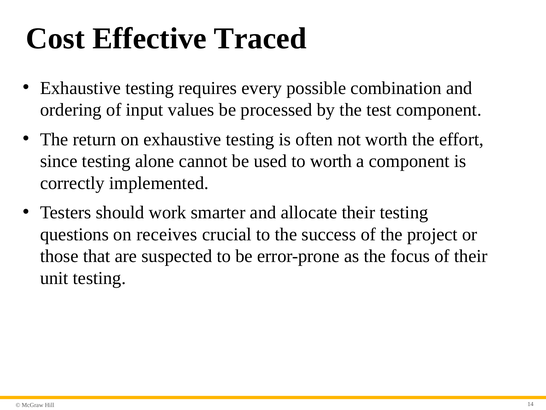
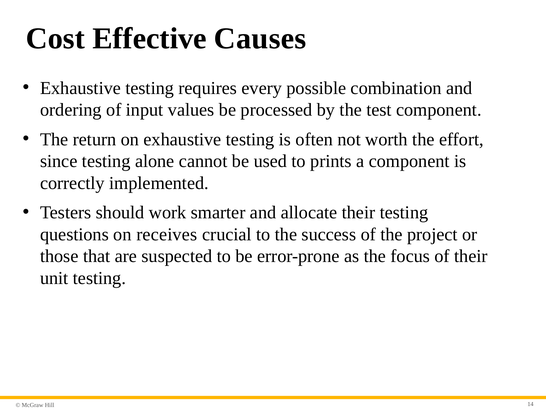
Traced: Traced -> Causes (260, 38)
to worth: worth -> prints (331, 161)
